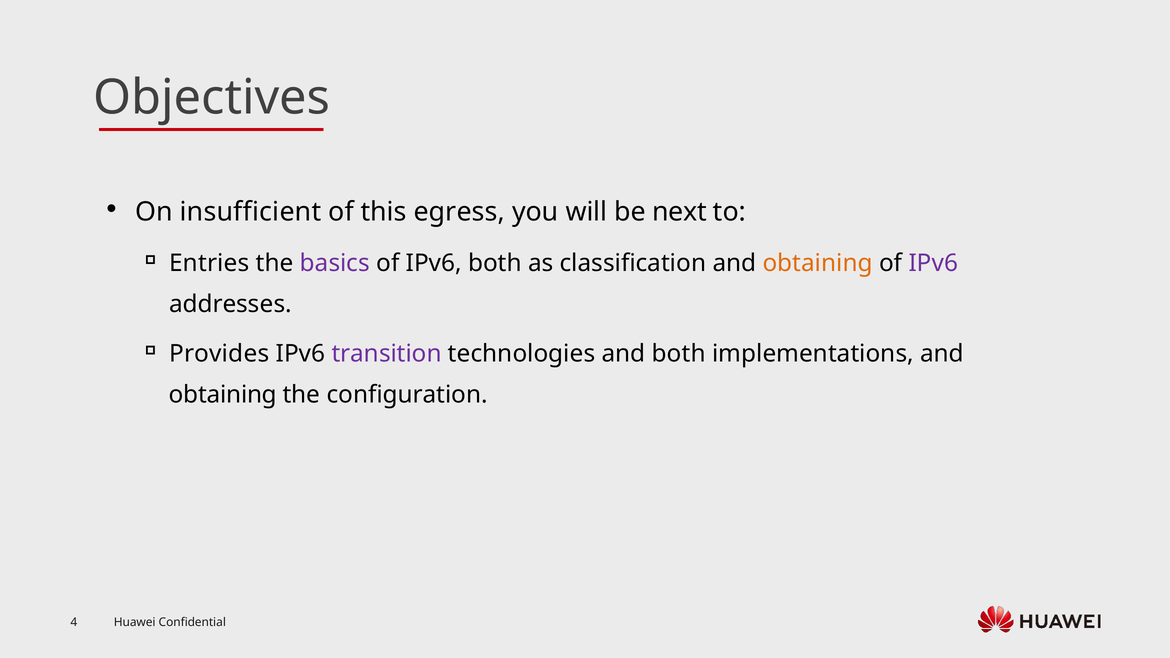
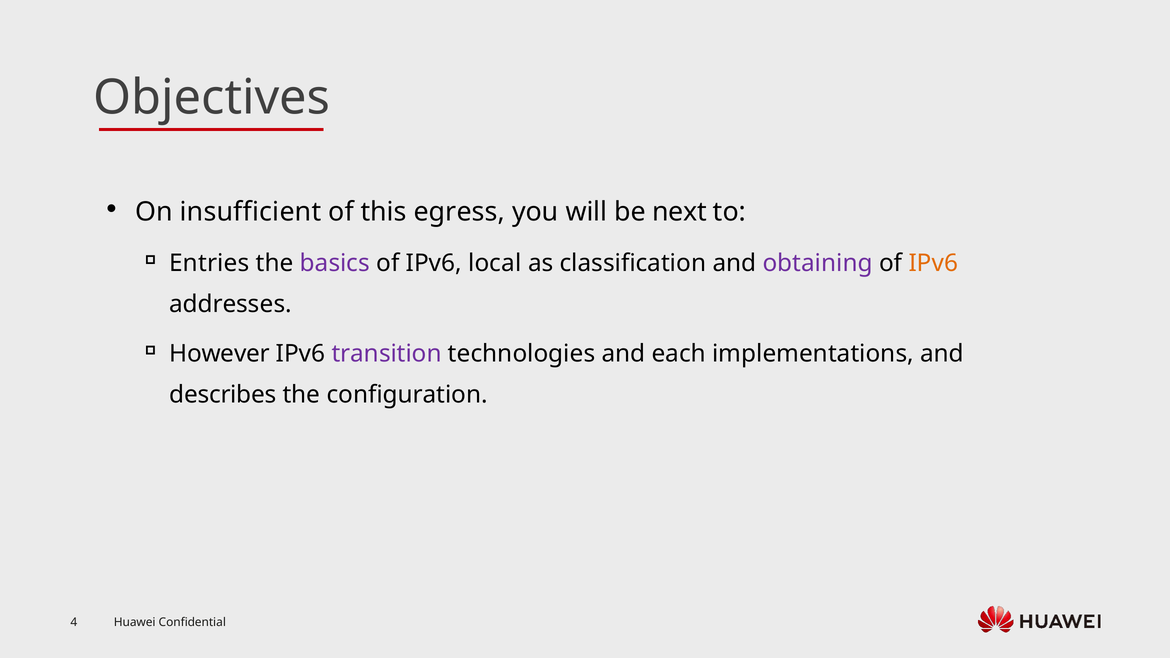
IPv6 both: both -> local (495, 263)
obtaining colour: orange -> purple (818, 263)
IPv6 colour: purple -> orange (933, 263)
Provides: Provides -> However (219, 354)
and both: both -> each (679, 354)
obtaining: obtaining -> describes (223, 395)
